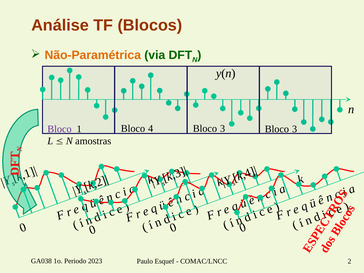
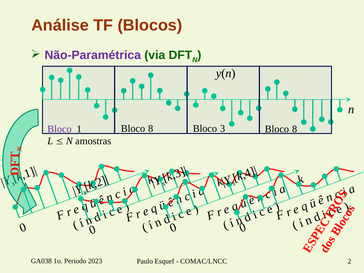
Não-Paramétrica colour: orange -> purple (93, 55)
4: 4 -> 8 (151, 129)
3: 3 -> 8 (295, 129)
